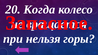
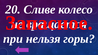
Когда: Когда -> Сливе (39, 9)
